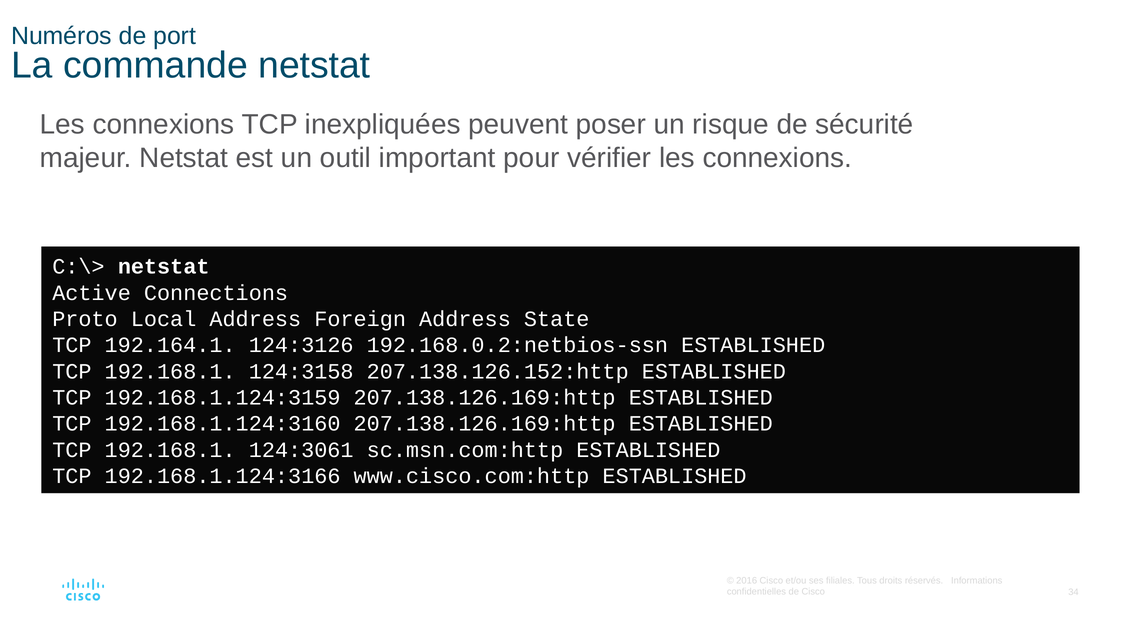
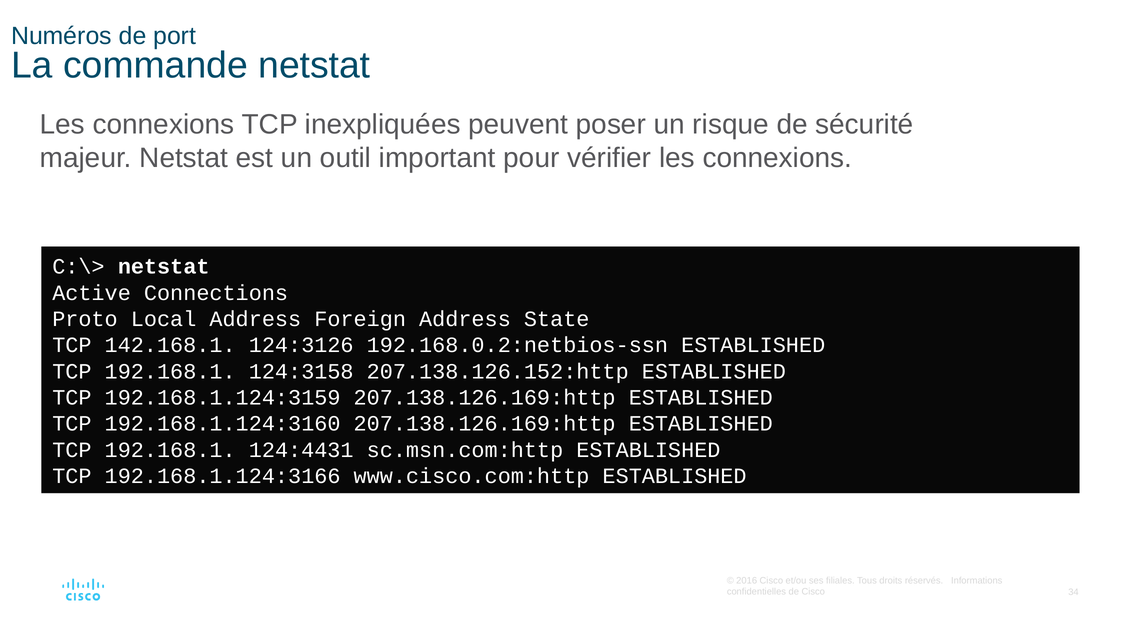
192.164.1: 192.164.1 -> 142.168.1 (170, 345)
124:3061: 124:3061 -> 124:4431 (301, 450)
